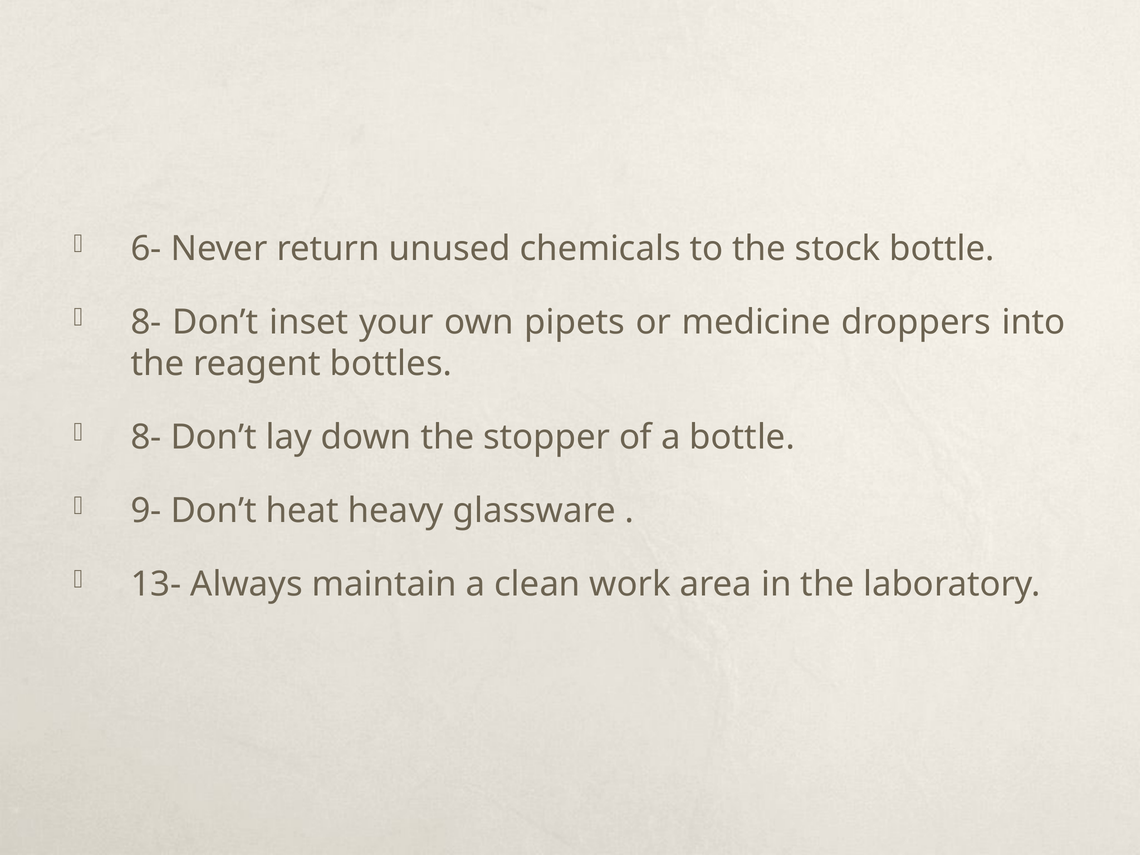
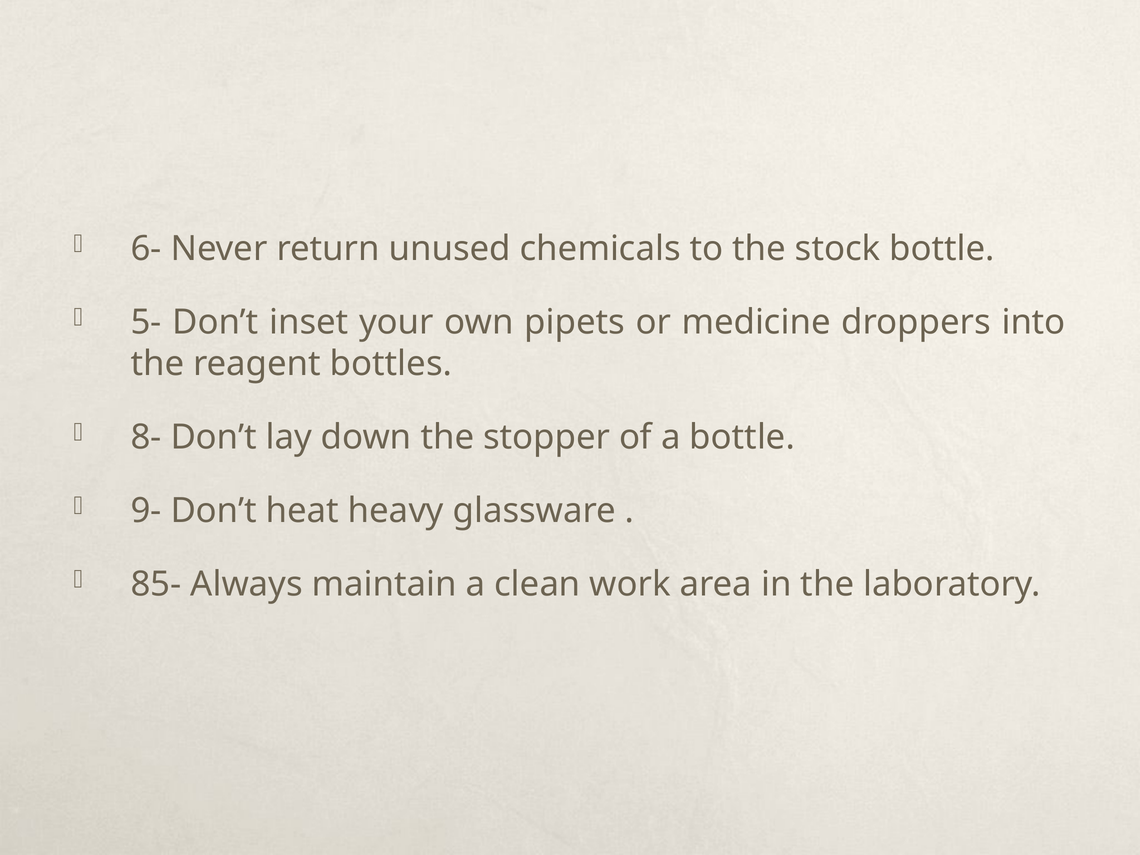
8-: 8- -> 5- (146, 322)
13-: 13- -> 85- (156, 584)
